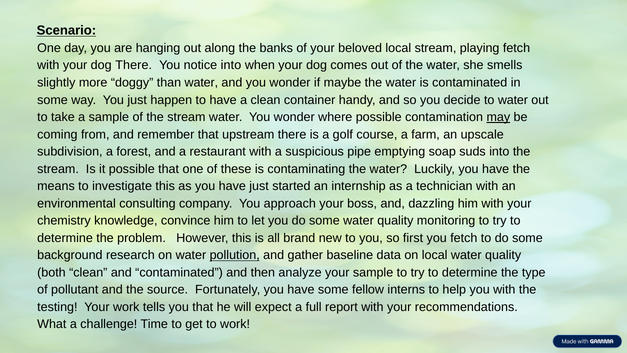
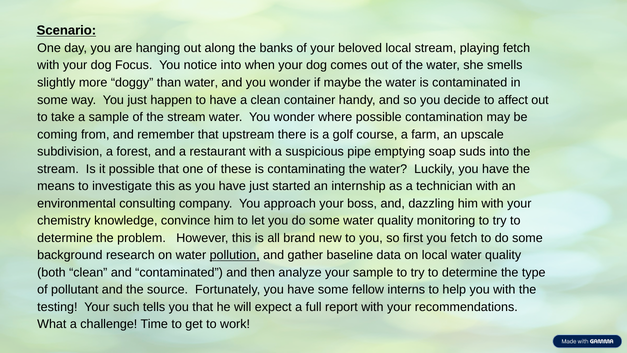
dog There: There -> Focus (134, 65)
to water: water -> affect (513, 100)
may underline: present -> none (498, 117)
Your work: work -> such (126, 307)
